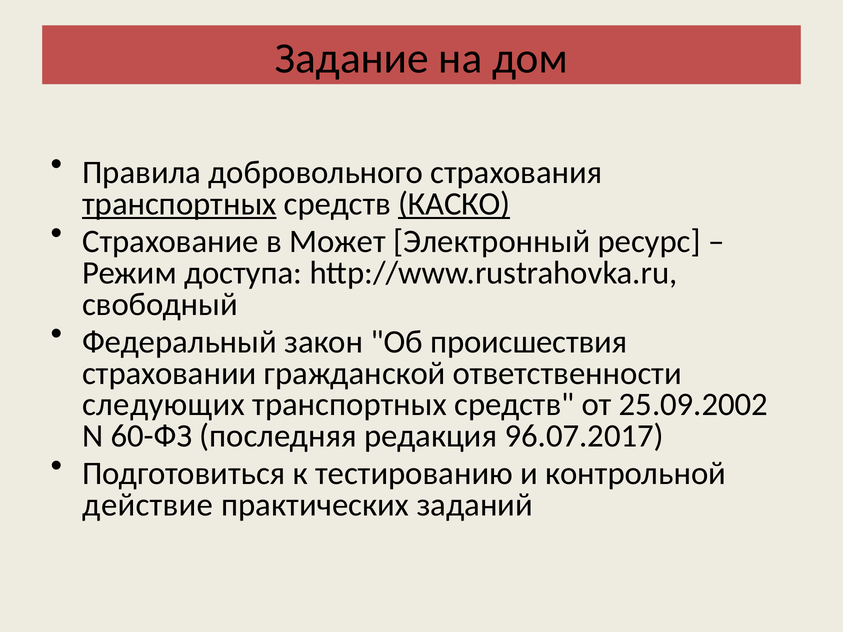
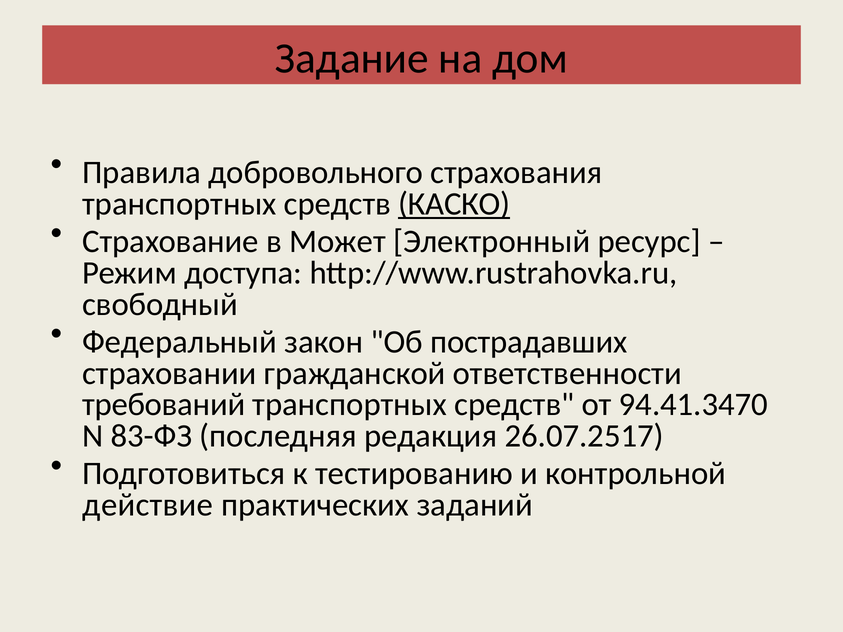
транспортных underline: present -> none (179, 204)
происшествия: происшествия -> пострадавших (529, 342)
следующих: следующих -> требований (164, 405)
25.09.2002: 25.09.2002 -> 94.41.3470 (693, 405)
60-ФЗ: 60-ФЗ -> 83-ФЗ (151, 436)
96.07.2017: 96.07.2017 -> 26.07.2517 (584, 436)
